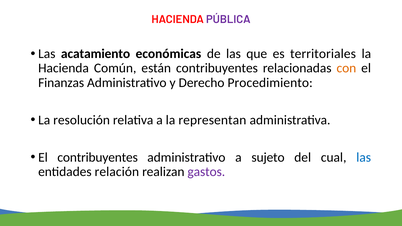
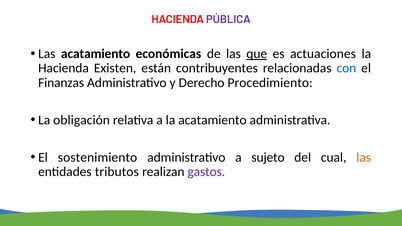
que underline: none -> present (257, 54)
territoriales: territoriales -> actuaciones (323, 54)
Común: Común -> Existen (115, 68)
con colour: orange -> blue (346, 68)
resolución: resolución -> obligación (82, 120)
la representan: representan -> acatamiento (212, 120)
El contribuyentes: contribuyentes -> sostenimiento (97, 157)
las colour: blue -> orange (364, 157)
relación: relación -> tributos (117, 172)
